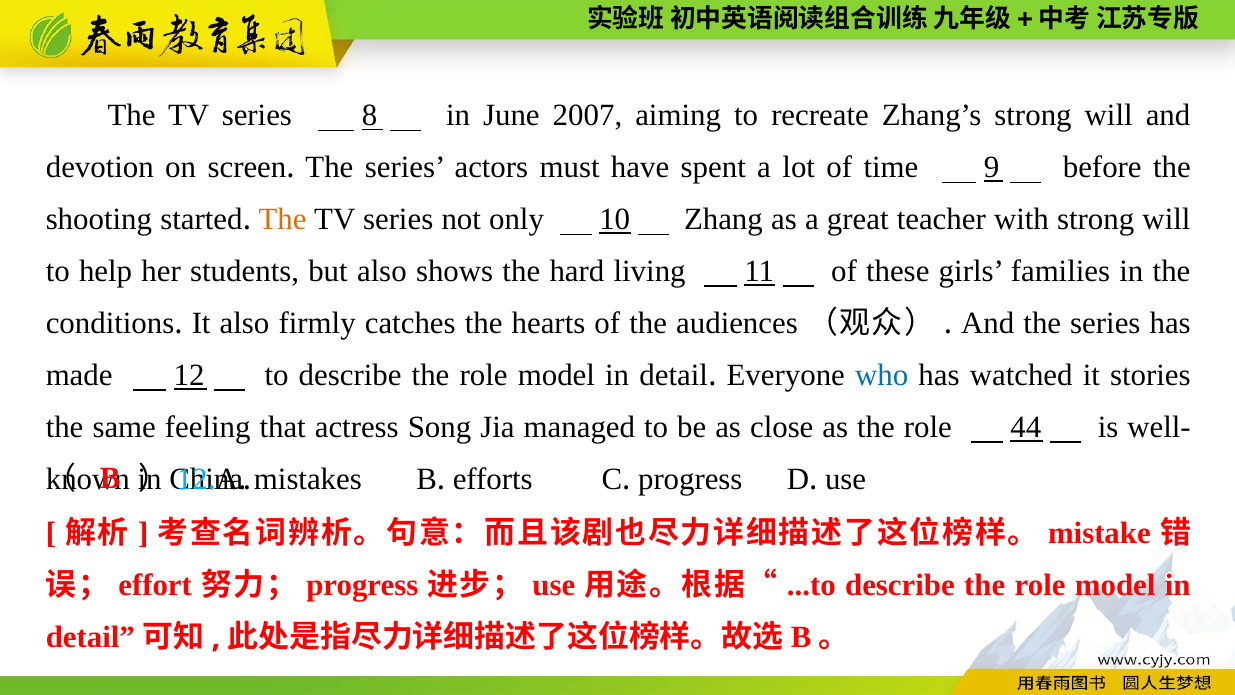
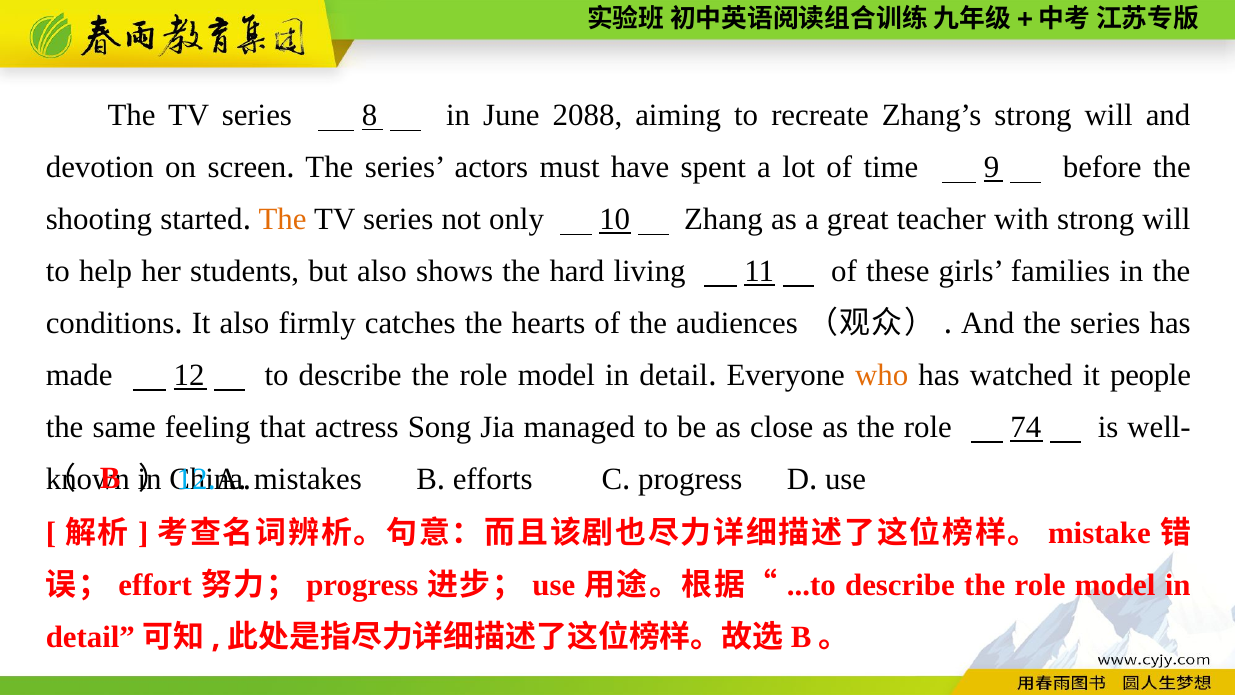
2007: 2007 -> 2088 (587, 116)
who colour: blue -> orange (882, 375)
stories: stories -> people (1151, 375)
44: 44 -> 74 (1026, 427)
